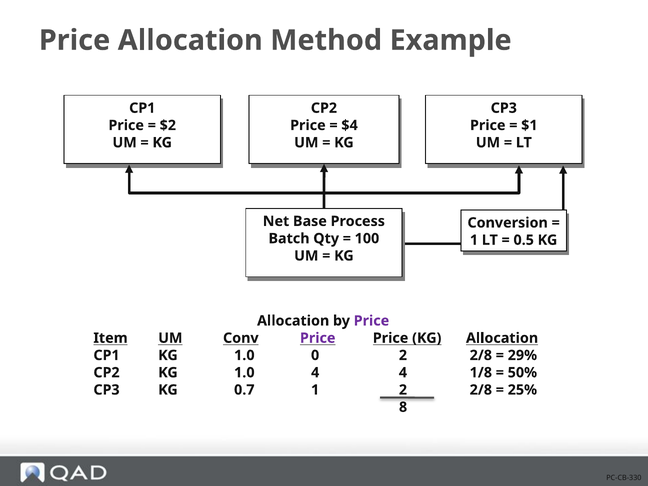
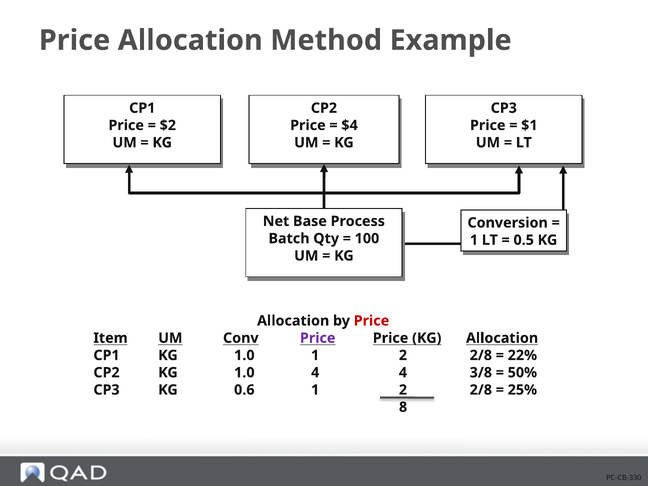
Price colour: purple -> red (371, 321)
1.0 0: 0 -> 1 (315, 355)
29%: 29% -> 22% (522, 355)
1/8: 1/8 -> 3/8 (481, 373)
0.7: 0.7 -> 0.6 (244, 390)
